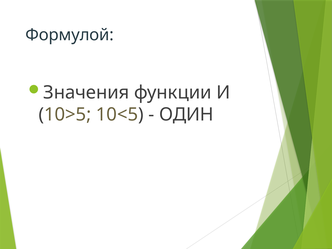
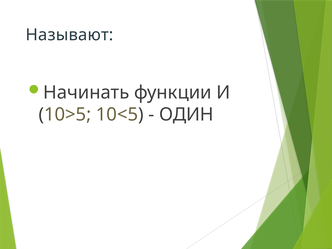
Формулой: Формулой -> Называют (70, 35)
Значения: Значения -> Начинать (86, 92)
